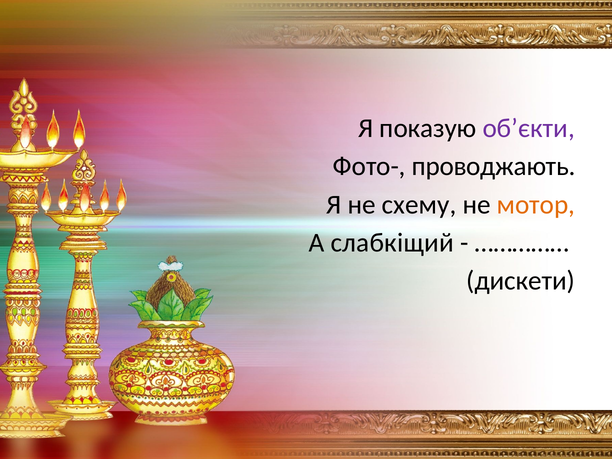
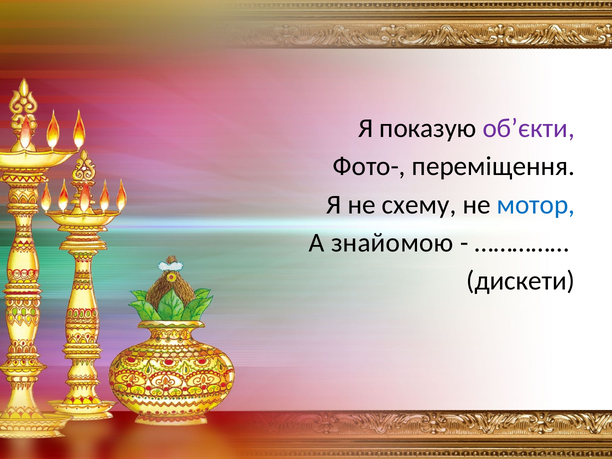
проводжають: проводжають -> переміщення (493, 166)
мотор colour: orange -> blue (536, 205)
слабкіщий: слабкіщий -> знайомою (392, 243)
